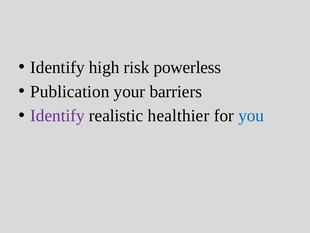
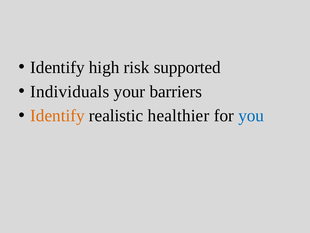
powerless: powerless -> supported (187, 67)
Publication: Publication -> Individuals (70, 91)
Identify colour: purple -> orange (57, 116)
